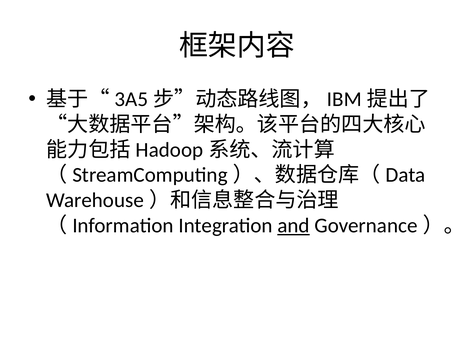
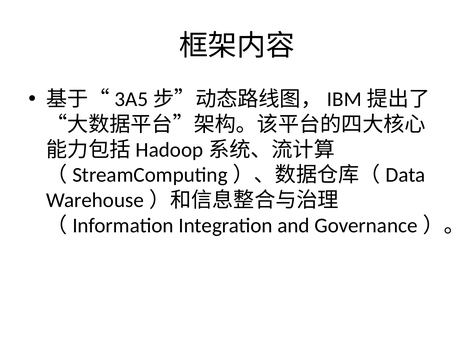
and underline: present -> none (294, 226)
